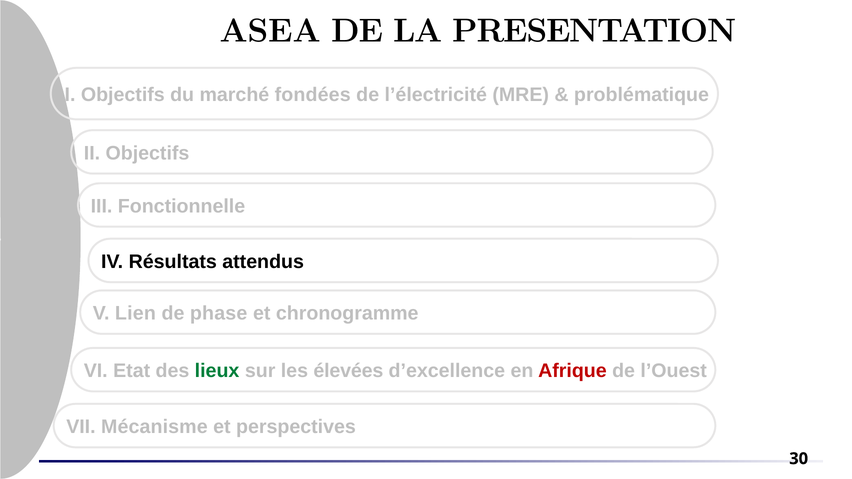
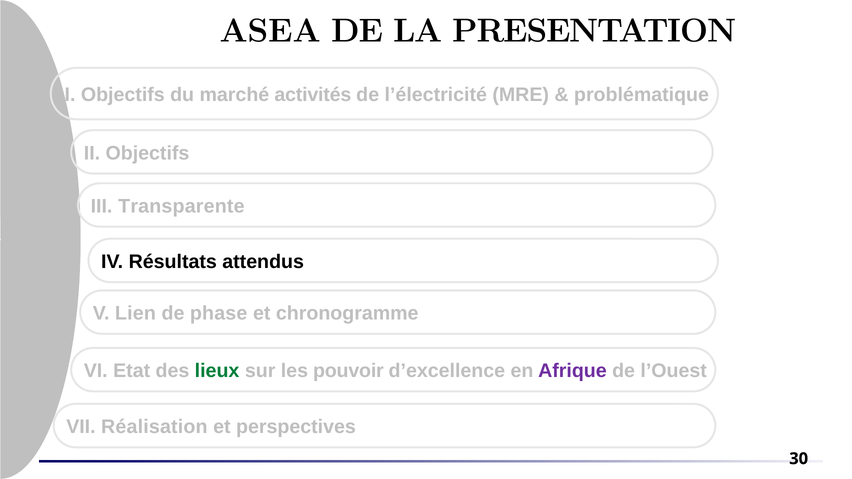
fondées: fondées -> activités (313, 95)
Fonctionnelle: Fonctionnelle -> Transparente (181, 206)
élevées: élevées -> pouvoir (348, 371)
Afrique colour: red -> purple (572, 371)
Mécanisme: Mécanisme -> Réalisation (154, 427)
